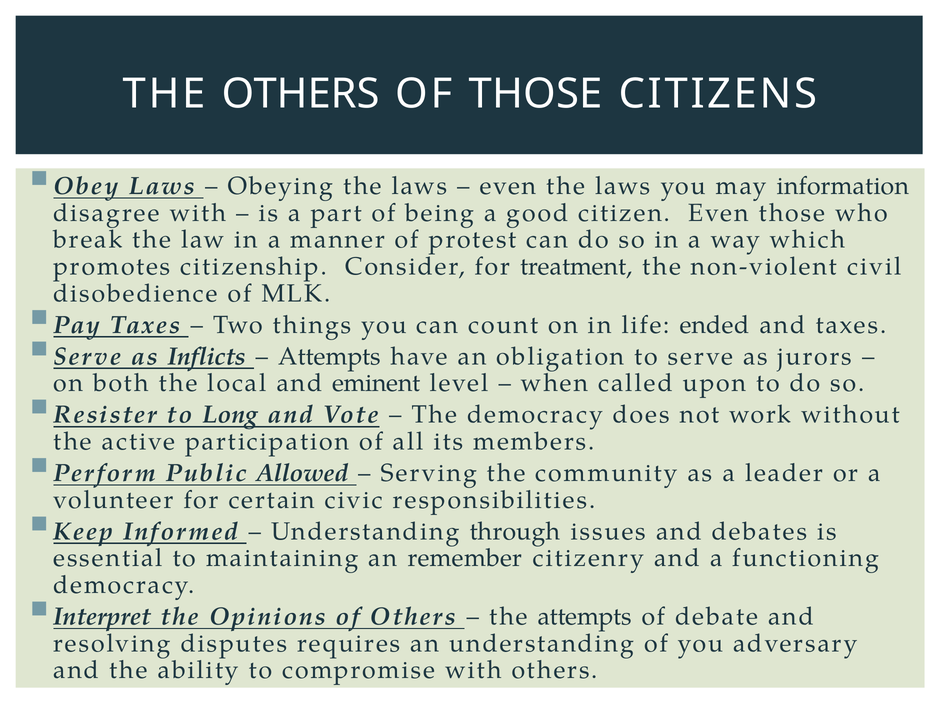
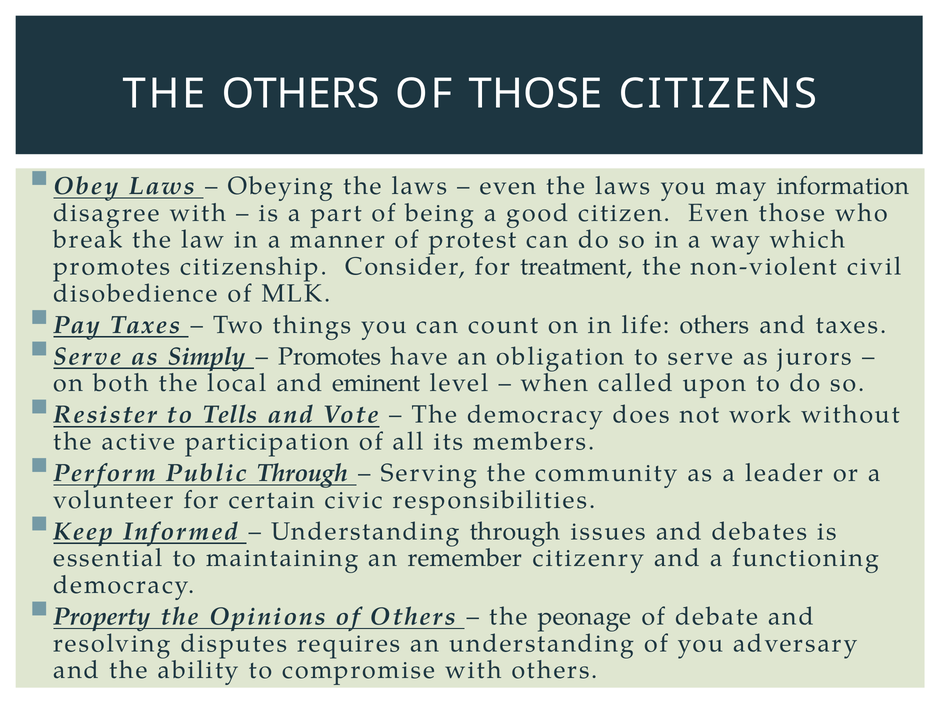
life ended: ended -> others (714, 325)
Inflicts: Inflicts -> Simply (207, 356)
Attempts: Attempts -> Promotes (330, 356)
Long: Long -> Tells (230, 415)
Public Allowed: Allowed -> Through (302, 473)
Interpret: Interpret -> Property (102, 616)
the attempts: attempts -> peonage (585, 616)
